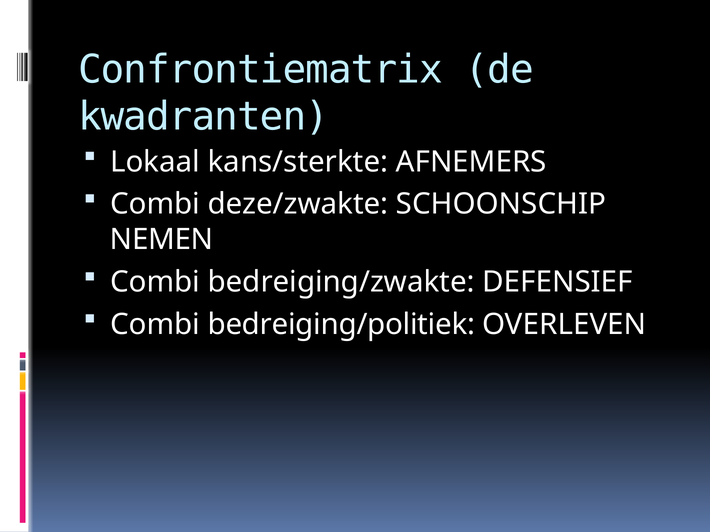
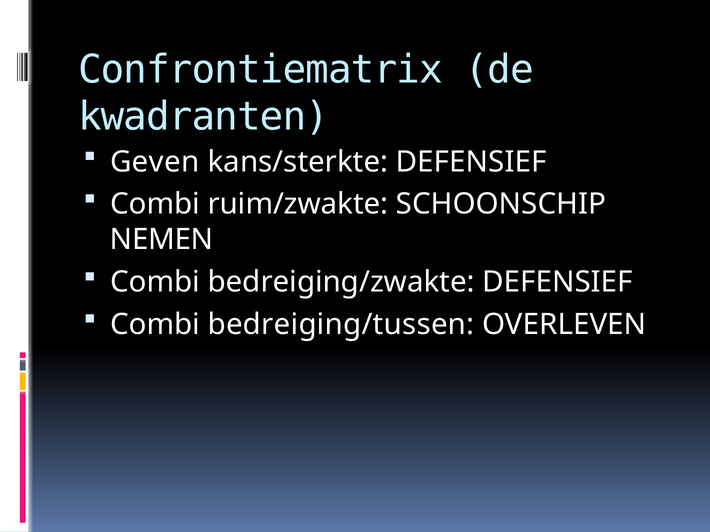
Lokaal: Lokaal -> Geven (155, 162)
kans/sterkte AFNEMERS: AFNEMERS -> DEFENSIEF (471, 162)
deze/zwakte: deze/zwakte -> ruim/zwakte (298, 204)
bedreiging/politiek: bedreiging/politiek -> bedreiging/tussen (341, 325)
